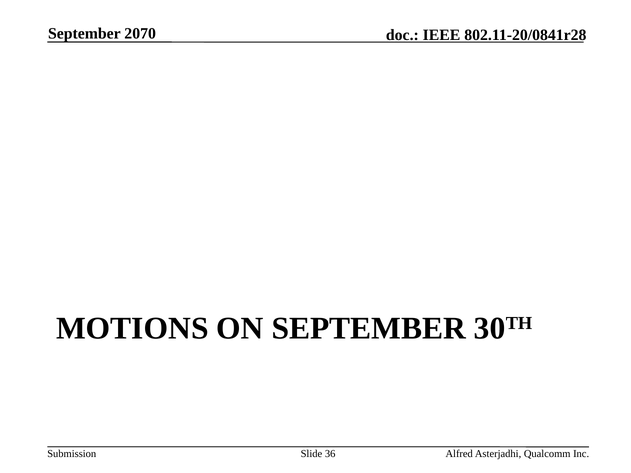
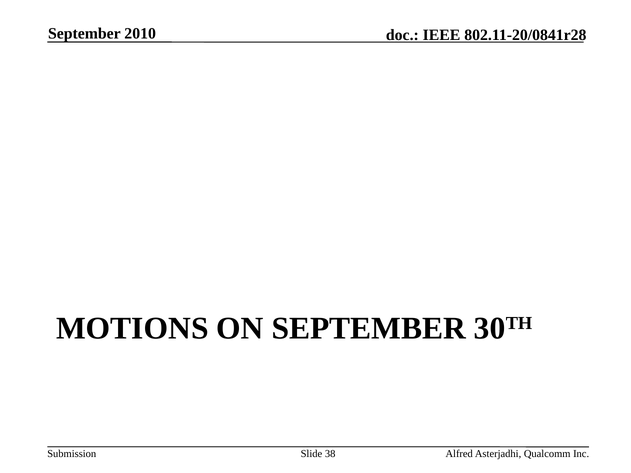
2070: 2070 -> 2010 (140, 33)
36: 36 -> 38 (330, 454)
